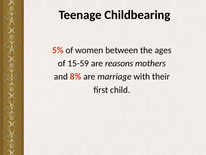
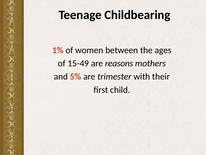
5%: 5% -> 1% (58, 50)
15-59: 15-59 -> 15-49 (78, 63)
8%: 8% -> 5% (76, 76)
marriage: marriage -> trimester (114, 76)
